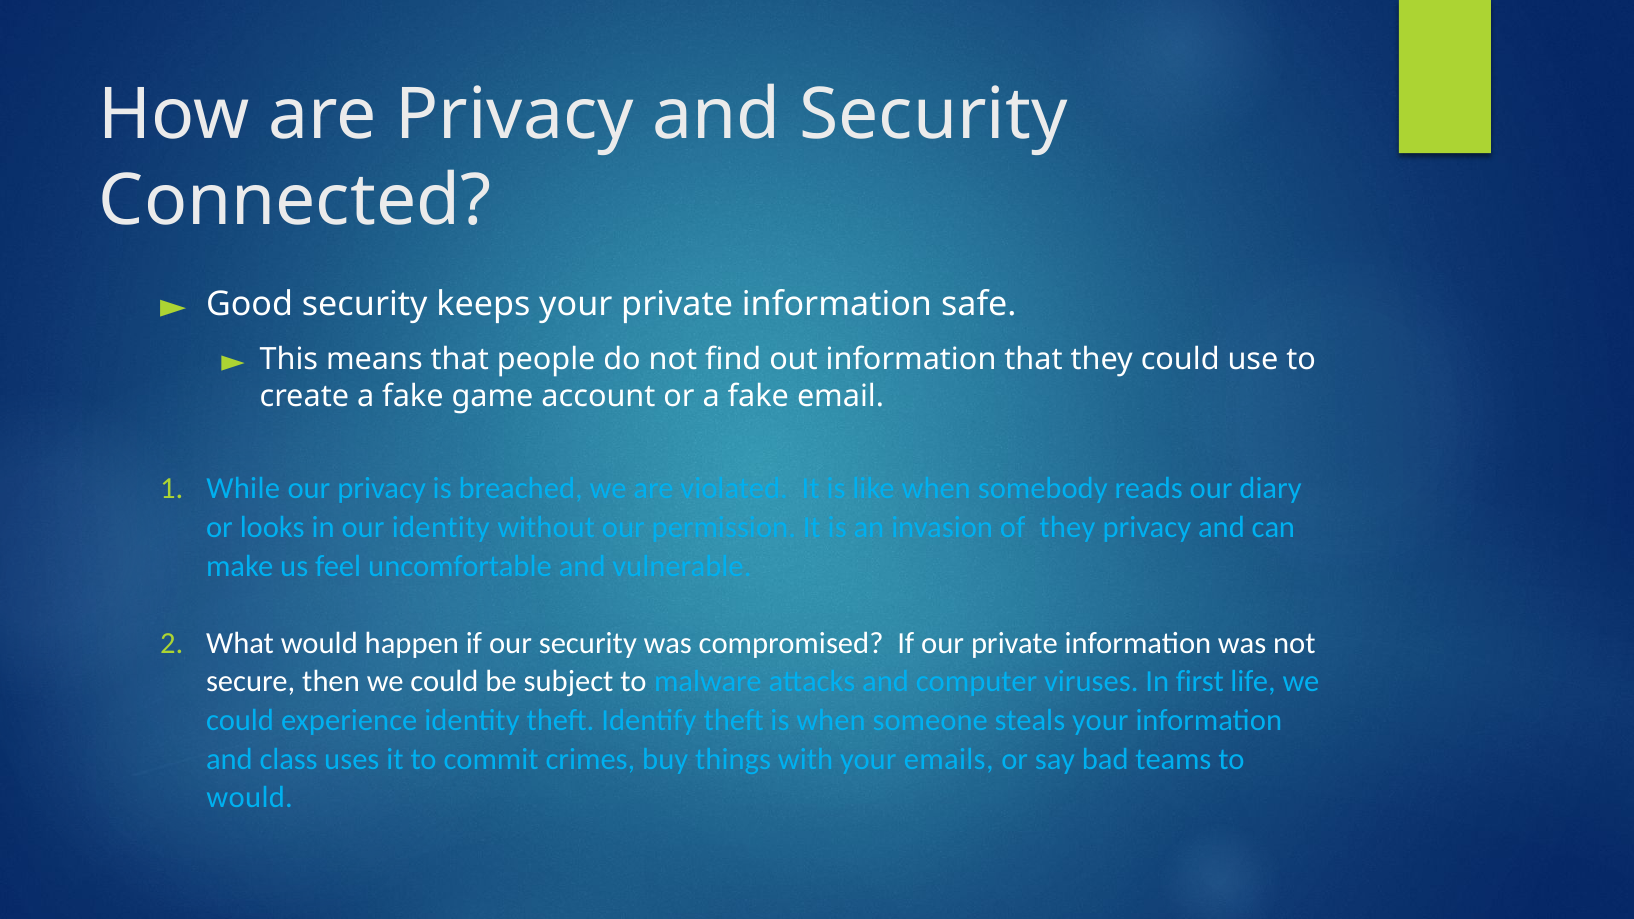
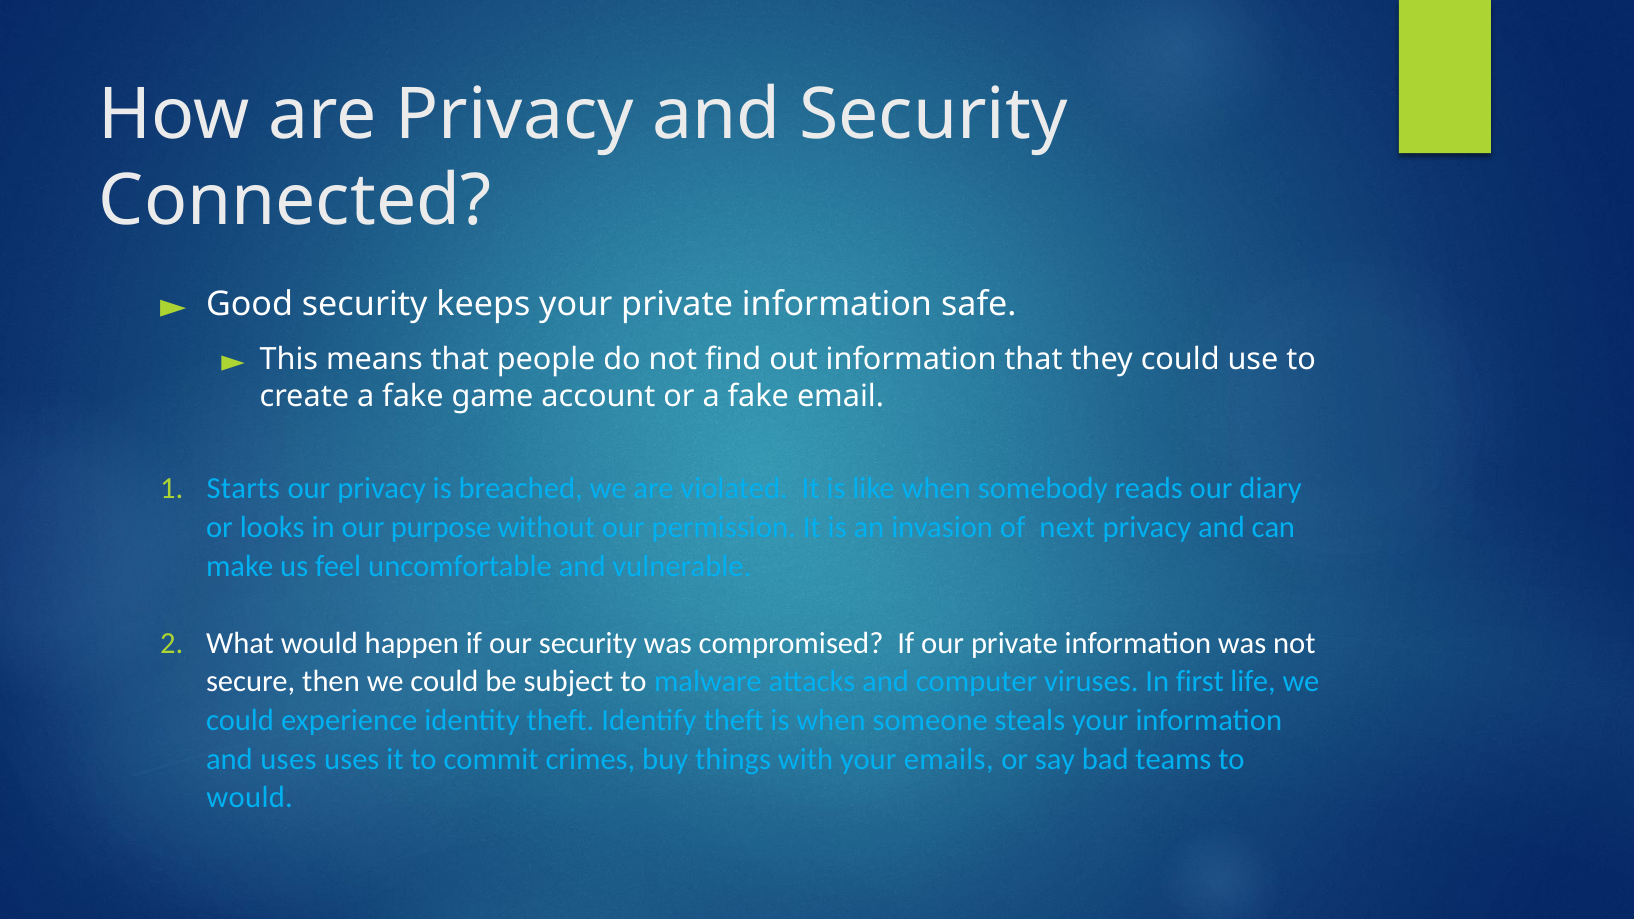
While: While -> Starts (243, 489)
our identity: identity -> purpose (441, 528)
of they: they -> next (1067, 528)
and class: class -> uses (288, 759)
